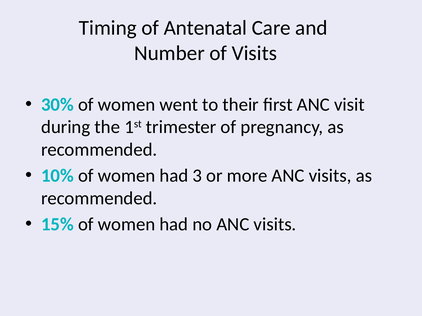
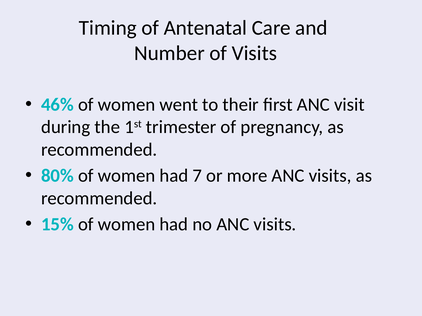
30%: 30% -> 46% (57, 105)
10%: 10% -> 80% (57, 176)
3: 3 -> 7 (197, 176)
